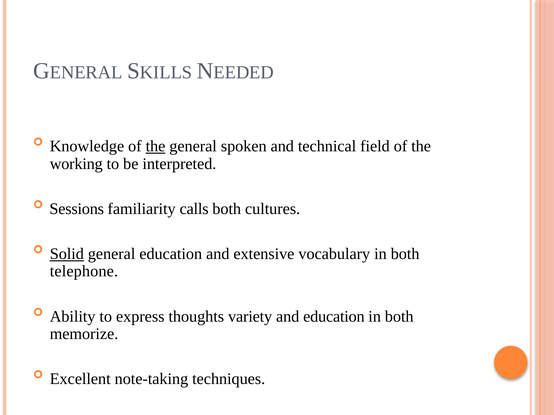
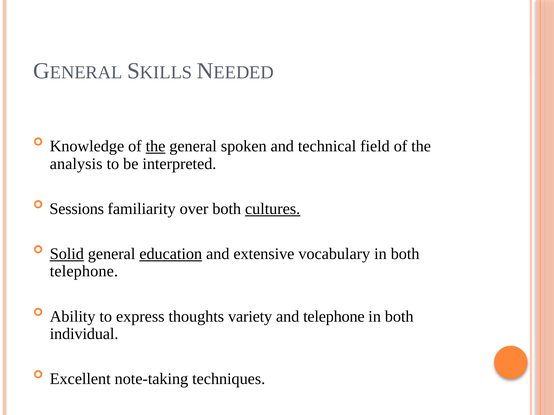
working: working -> analysis (76, 164)
calls: calls -> over (194, 209)
cultures underline: none -> present (273, 209)
education underline: none -> present (171, 254)
and education: education -> telephone (334, 317)
memorize: memorize -> individual (84, 334)
